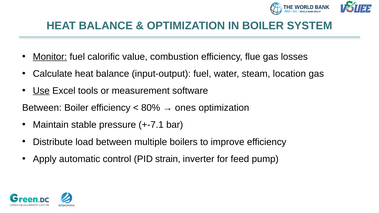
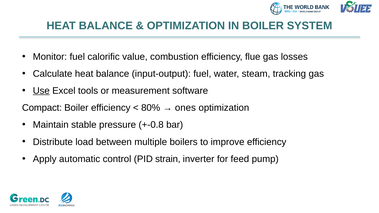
Monitor underline: present -> none (50, 57)
location: location -> tracking (289, 74)
Between: Between -> Compact (42, 108)
+-7.1: +-7.1 -> +-0.8 (151, 125)
